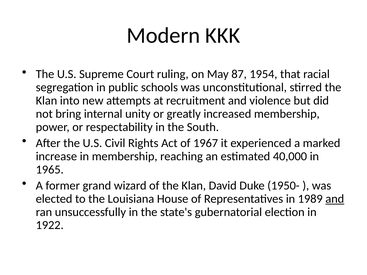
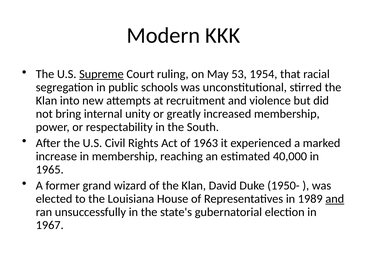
Supreme underline: none -> present (101, 74)
87: 87 -> 53 (239, 74)
1967: 1967 -> 1963 (206, 143)
1922: 1922 -> 1967 (50, 225)
